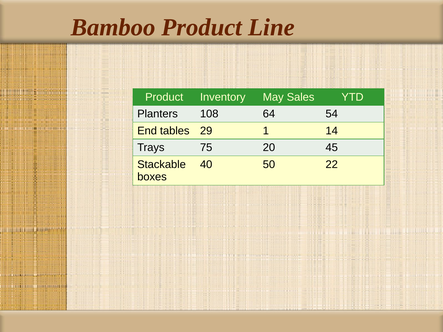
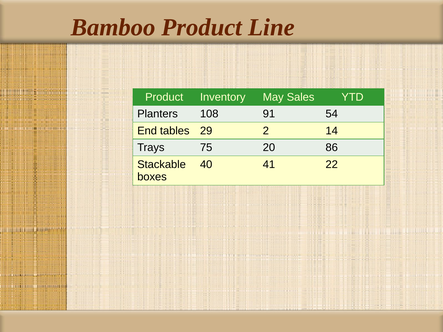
64: 64 -> 91 (269, 114)
1: 1 -> 2 (266, 131)
45: 45 -> 86 (332, 148)
50: 50 -> 41 (269, 165)
